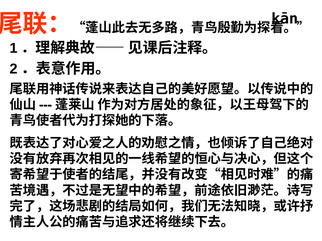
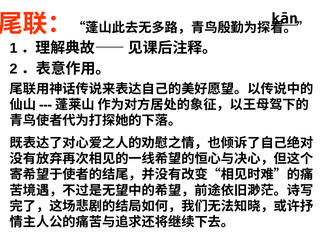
kān underline: none -> present (285, 19)
